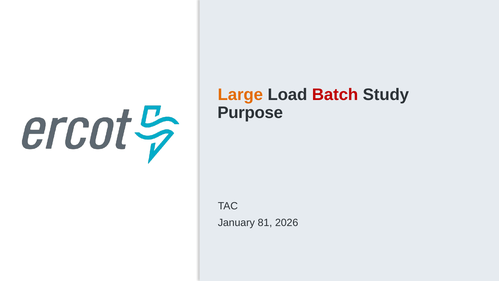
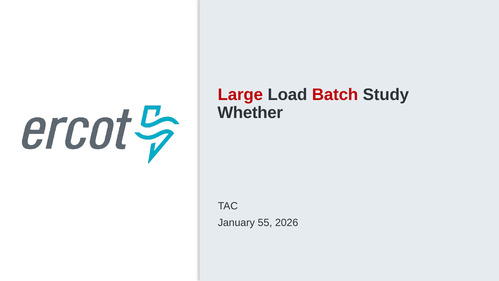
Large colour: orange -> red (240, 95)
Purpose: Purpose -> Whether (250, 113)
81: 81 -> 55 (265, 222)
